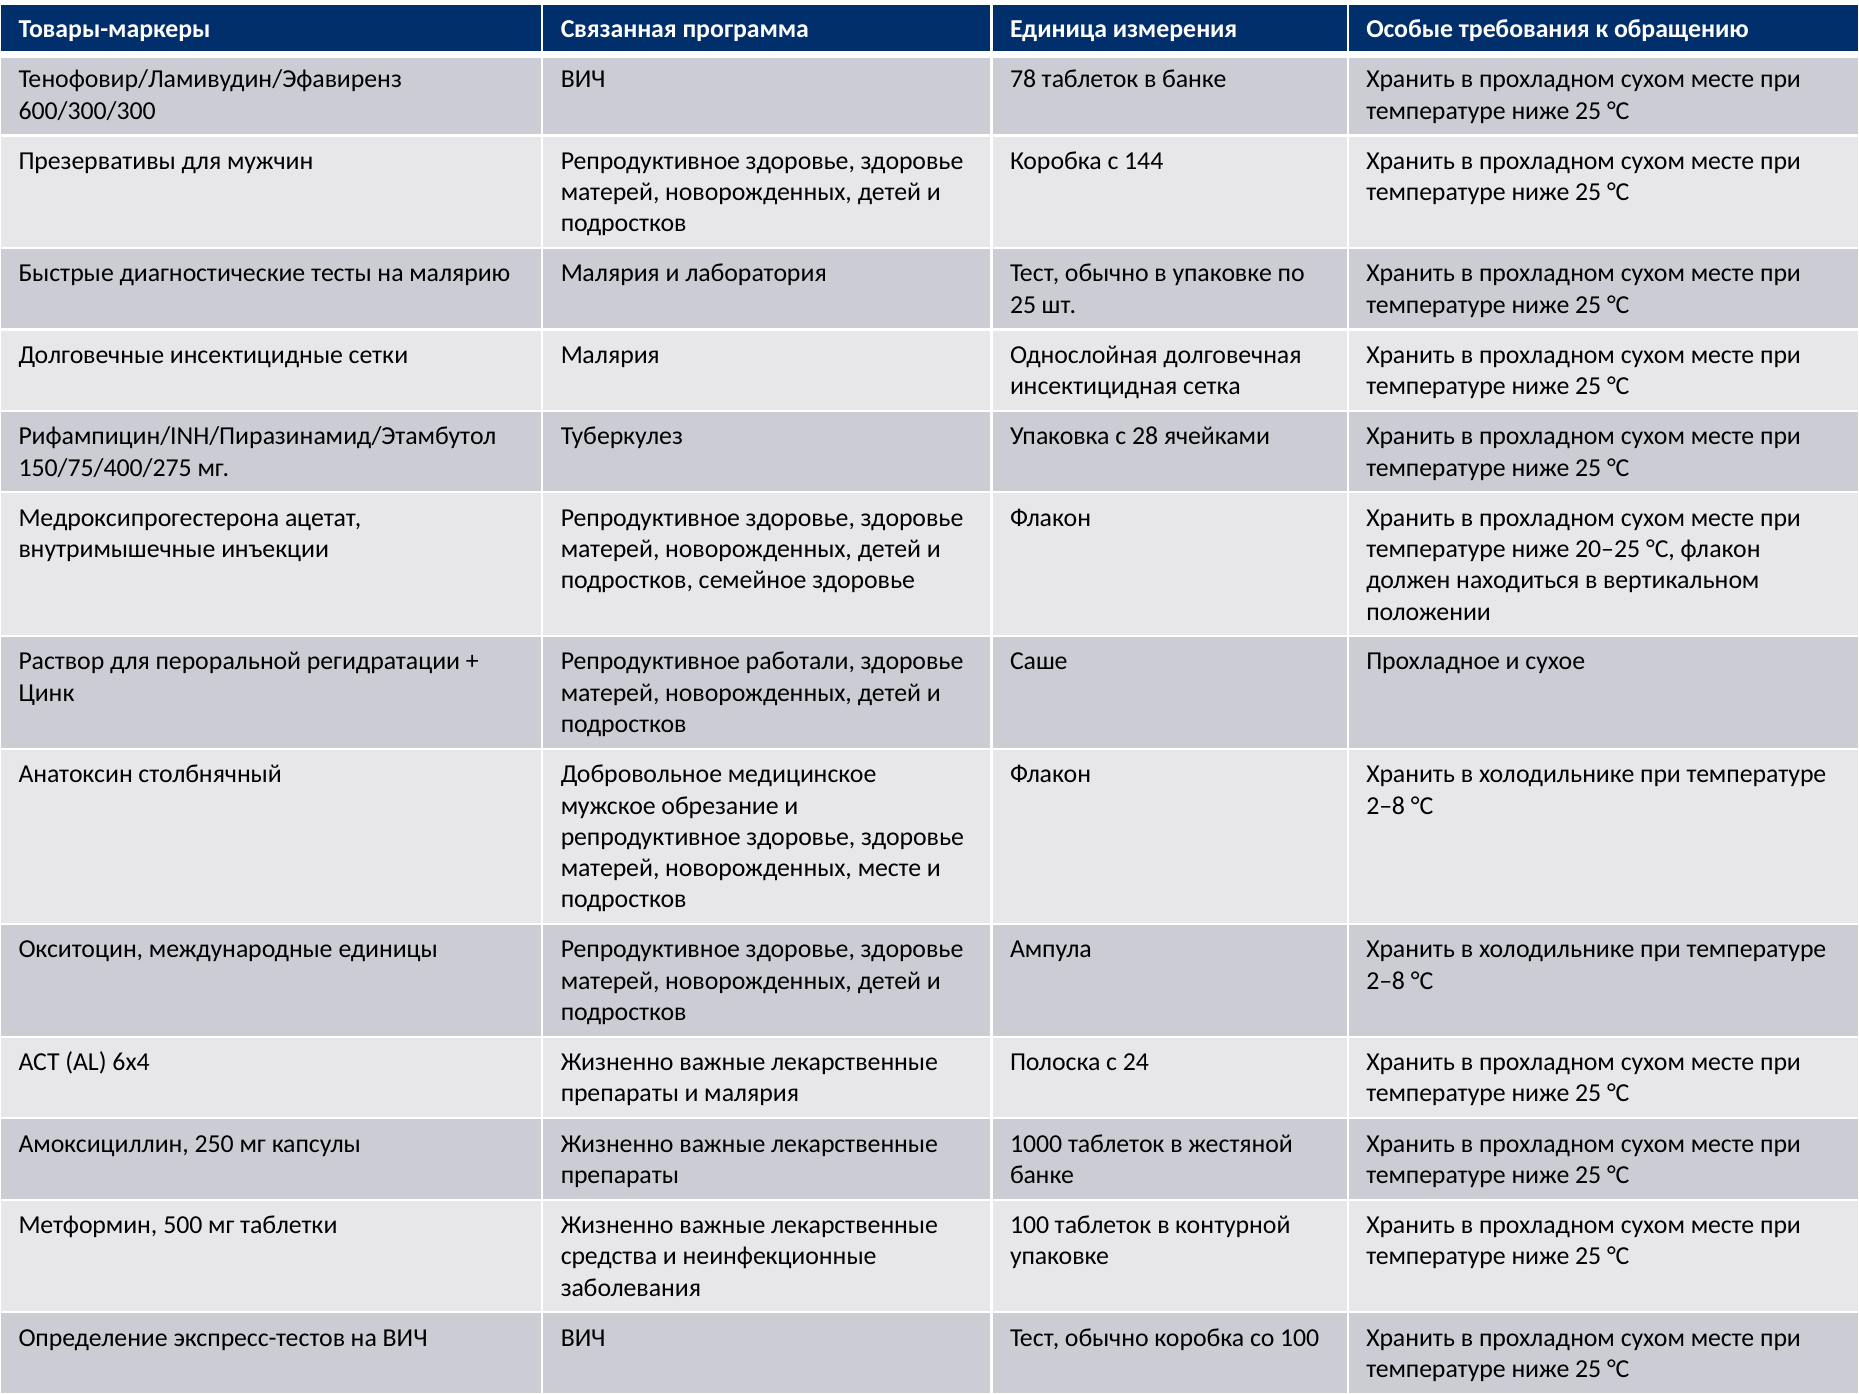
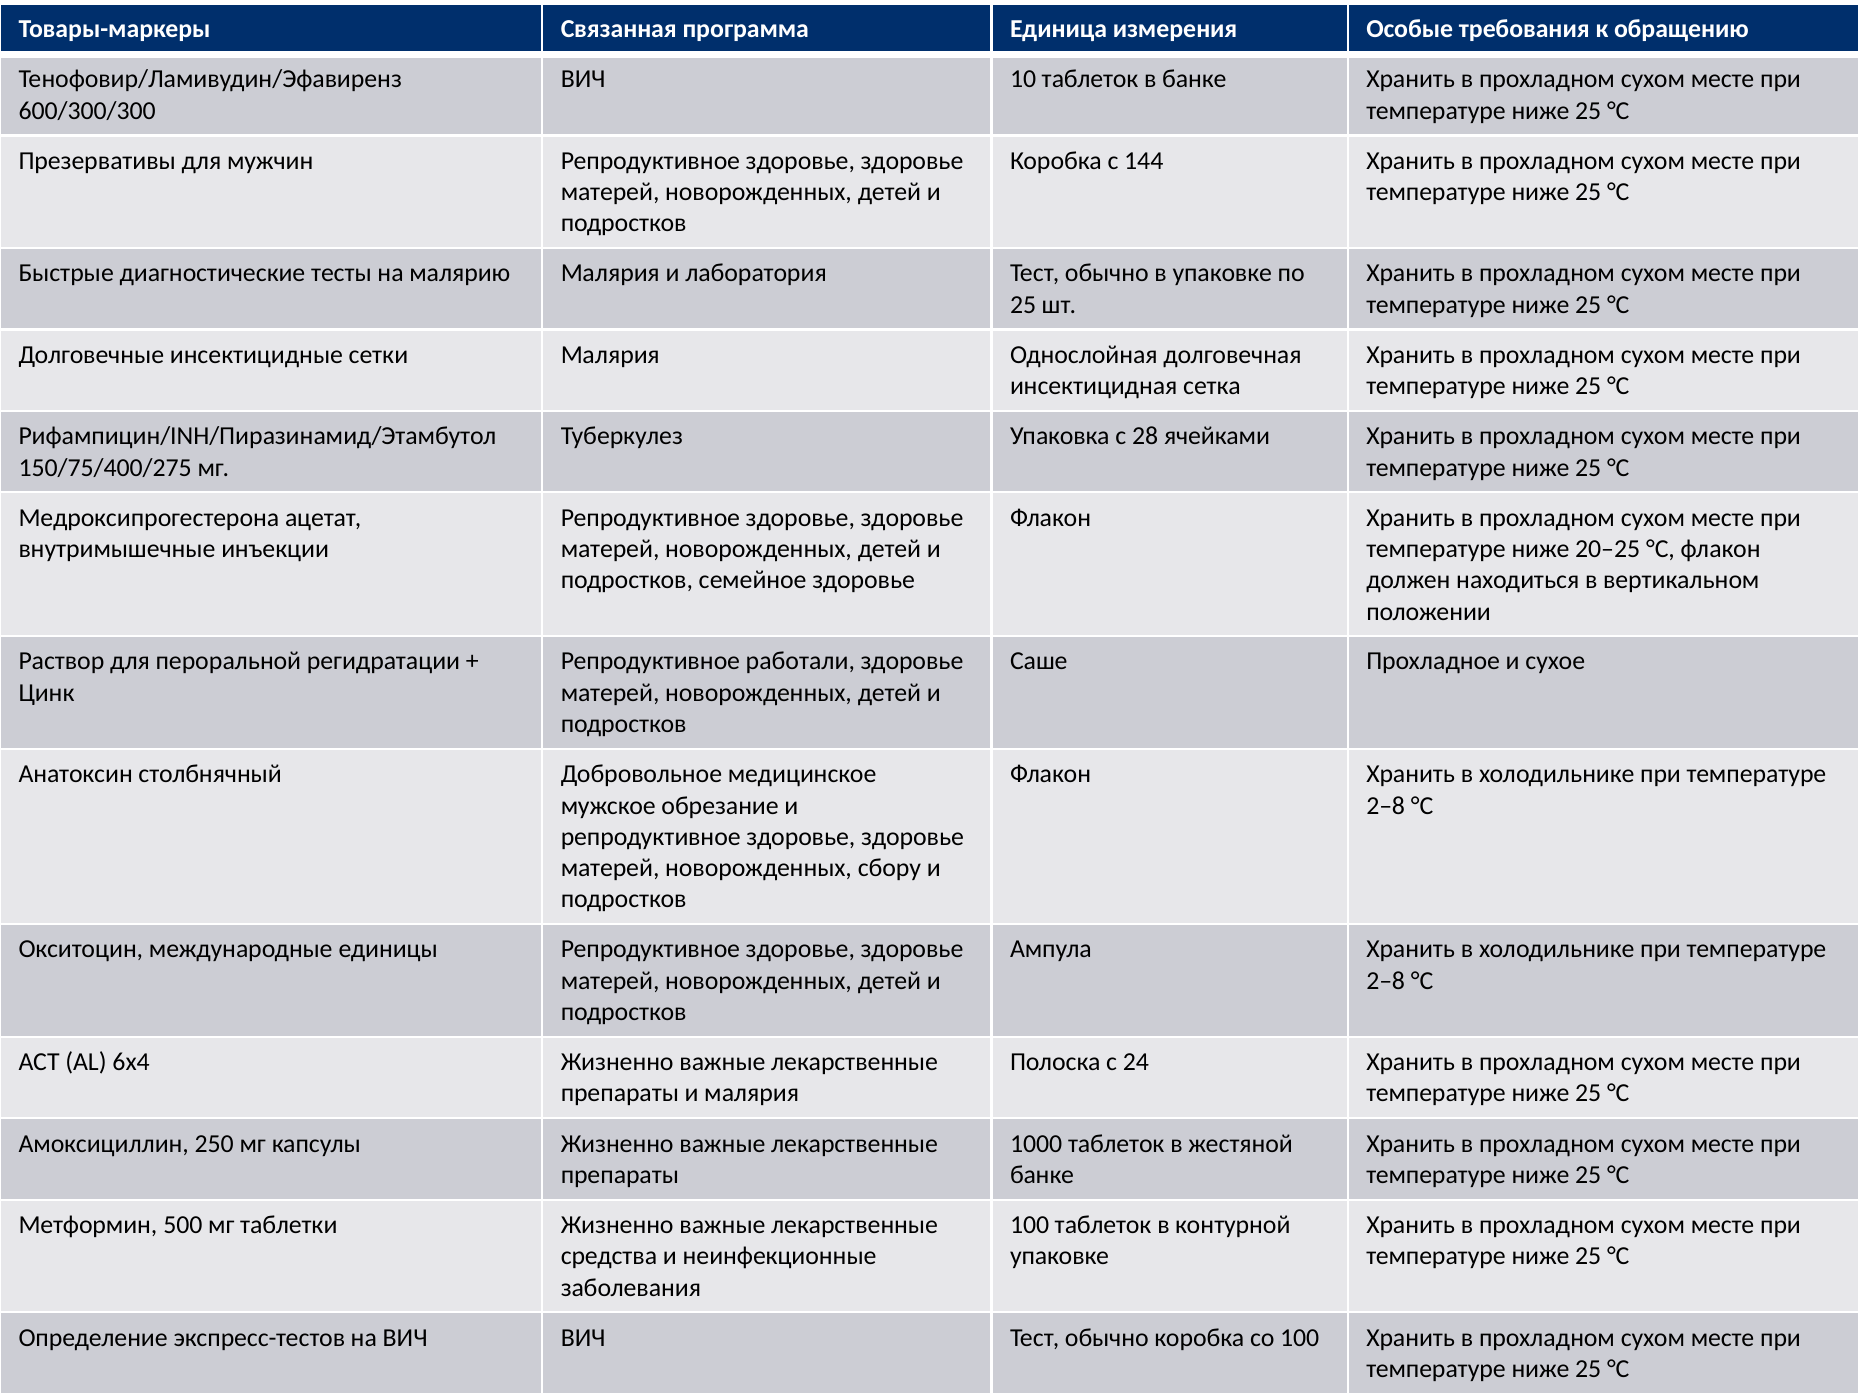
78: 78 -> 10 (1023, 79)
новорожденных месте: месте -> сбору (889, 868)
